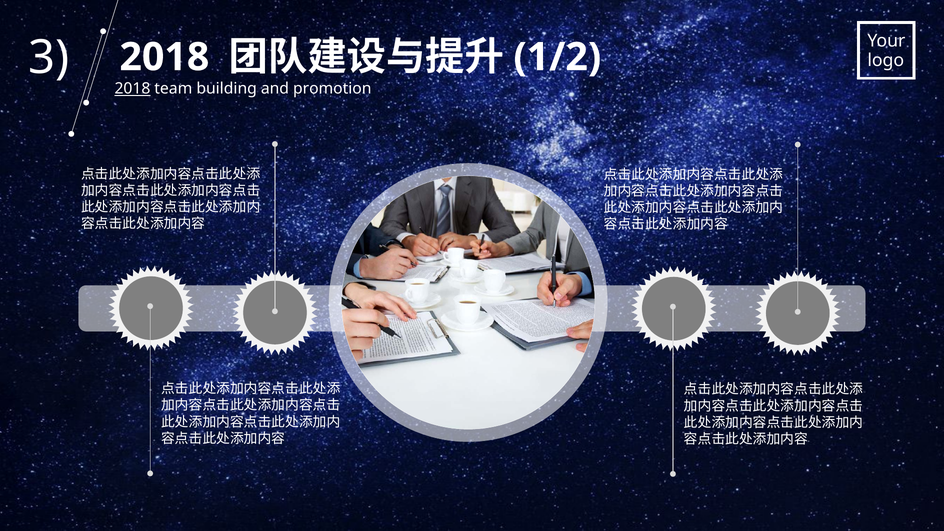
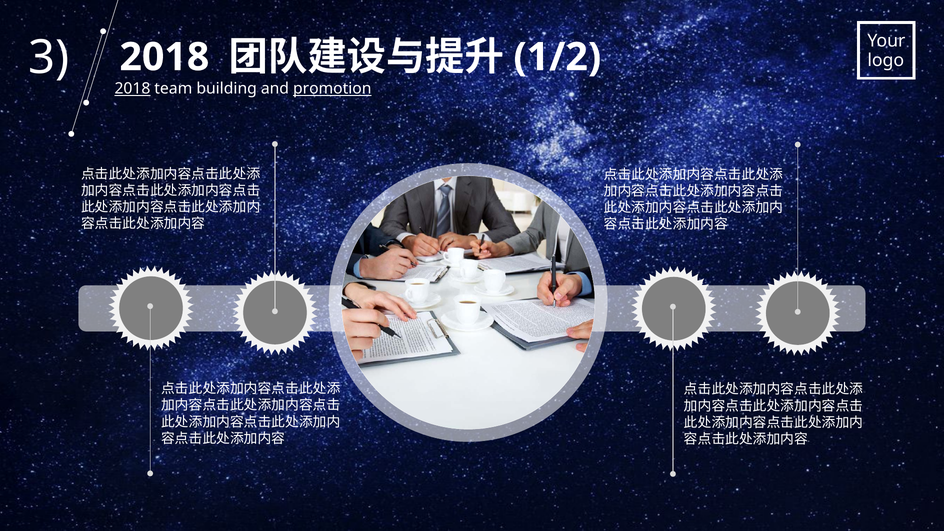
promotion underline: none -> present (332, 89)
